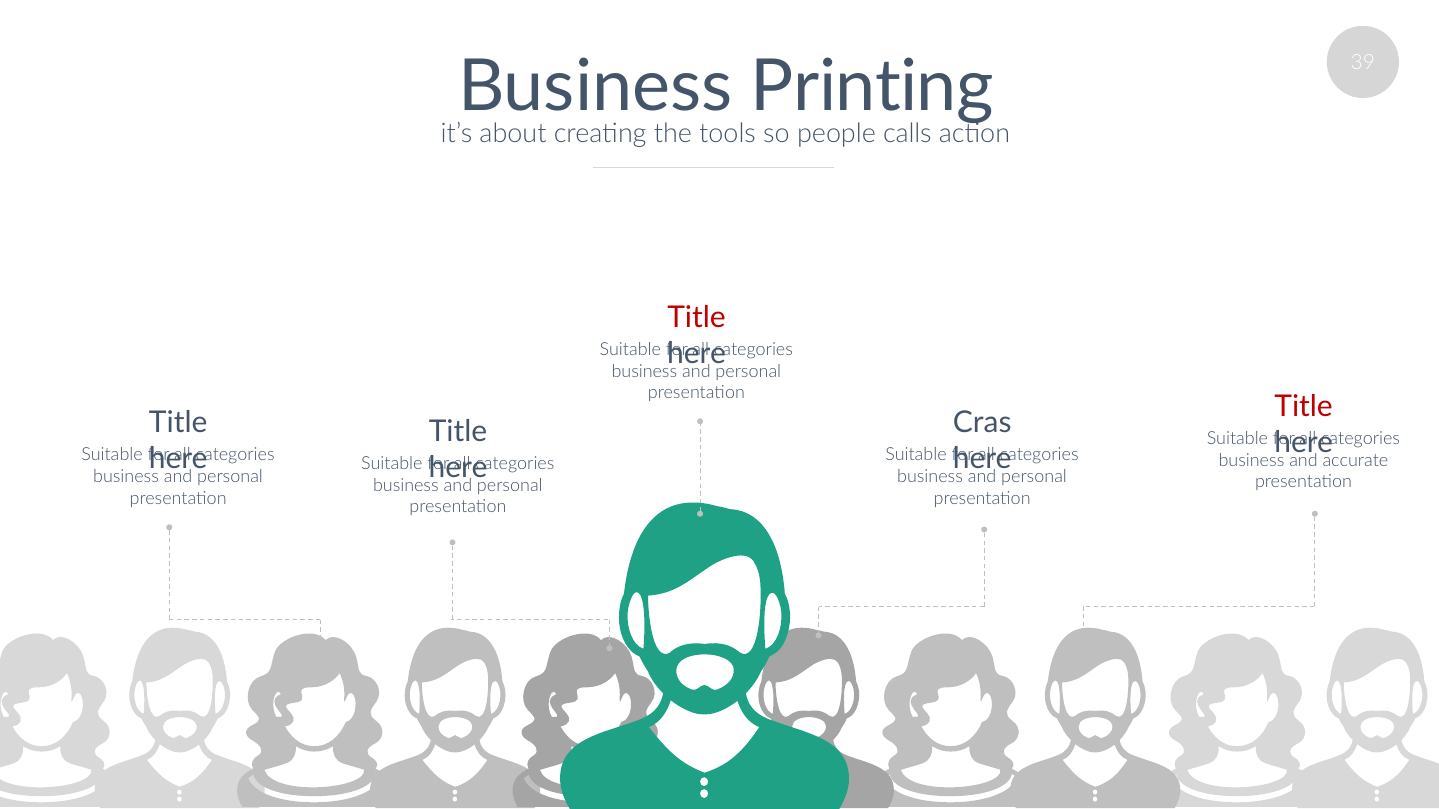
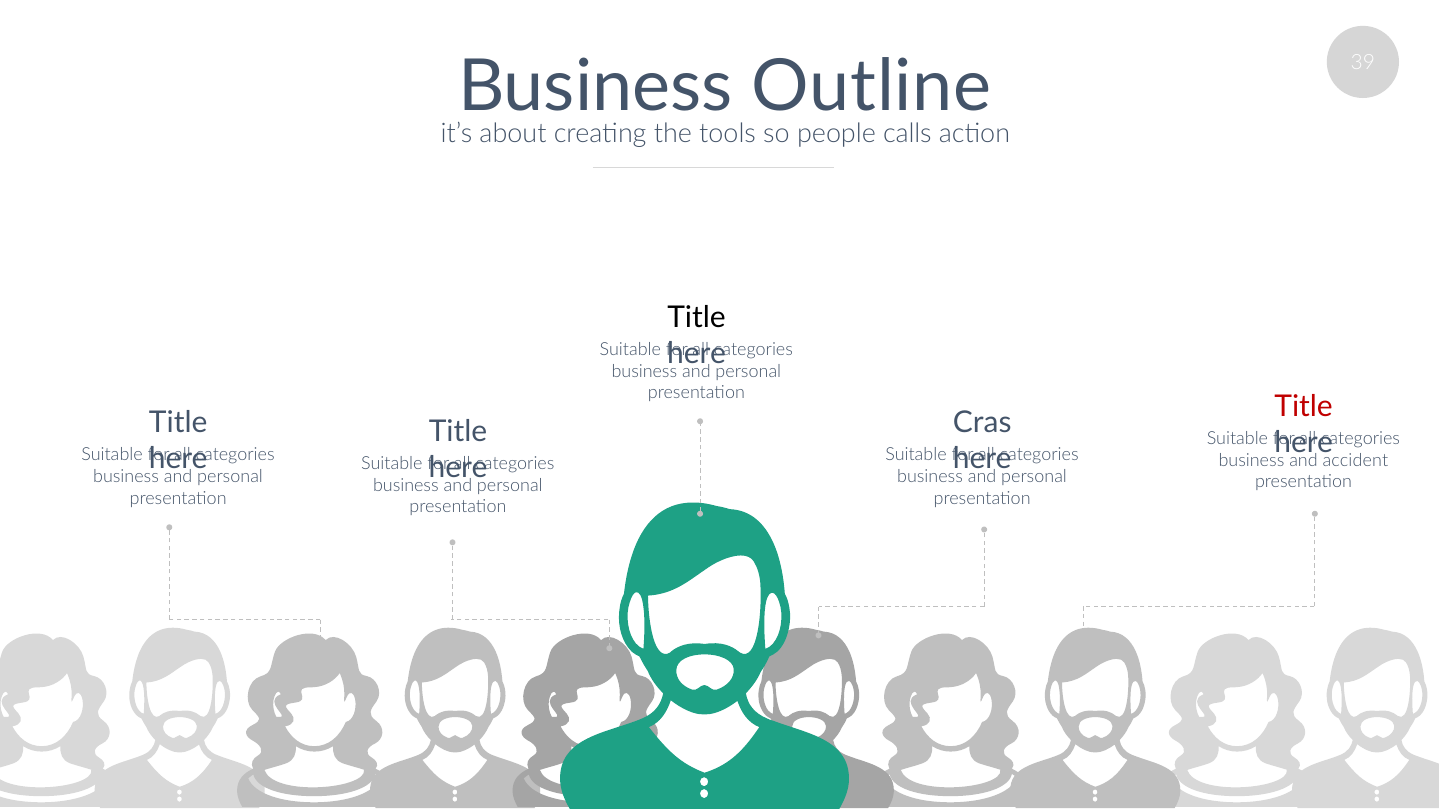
Printing: Printing -> Outline (872, 87)
Title colour: red -> black (697, 318)
accurate: accurate -> accident (1355, 461)
